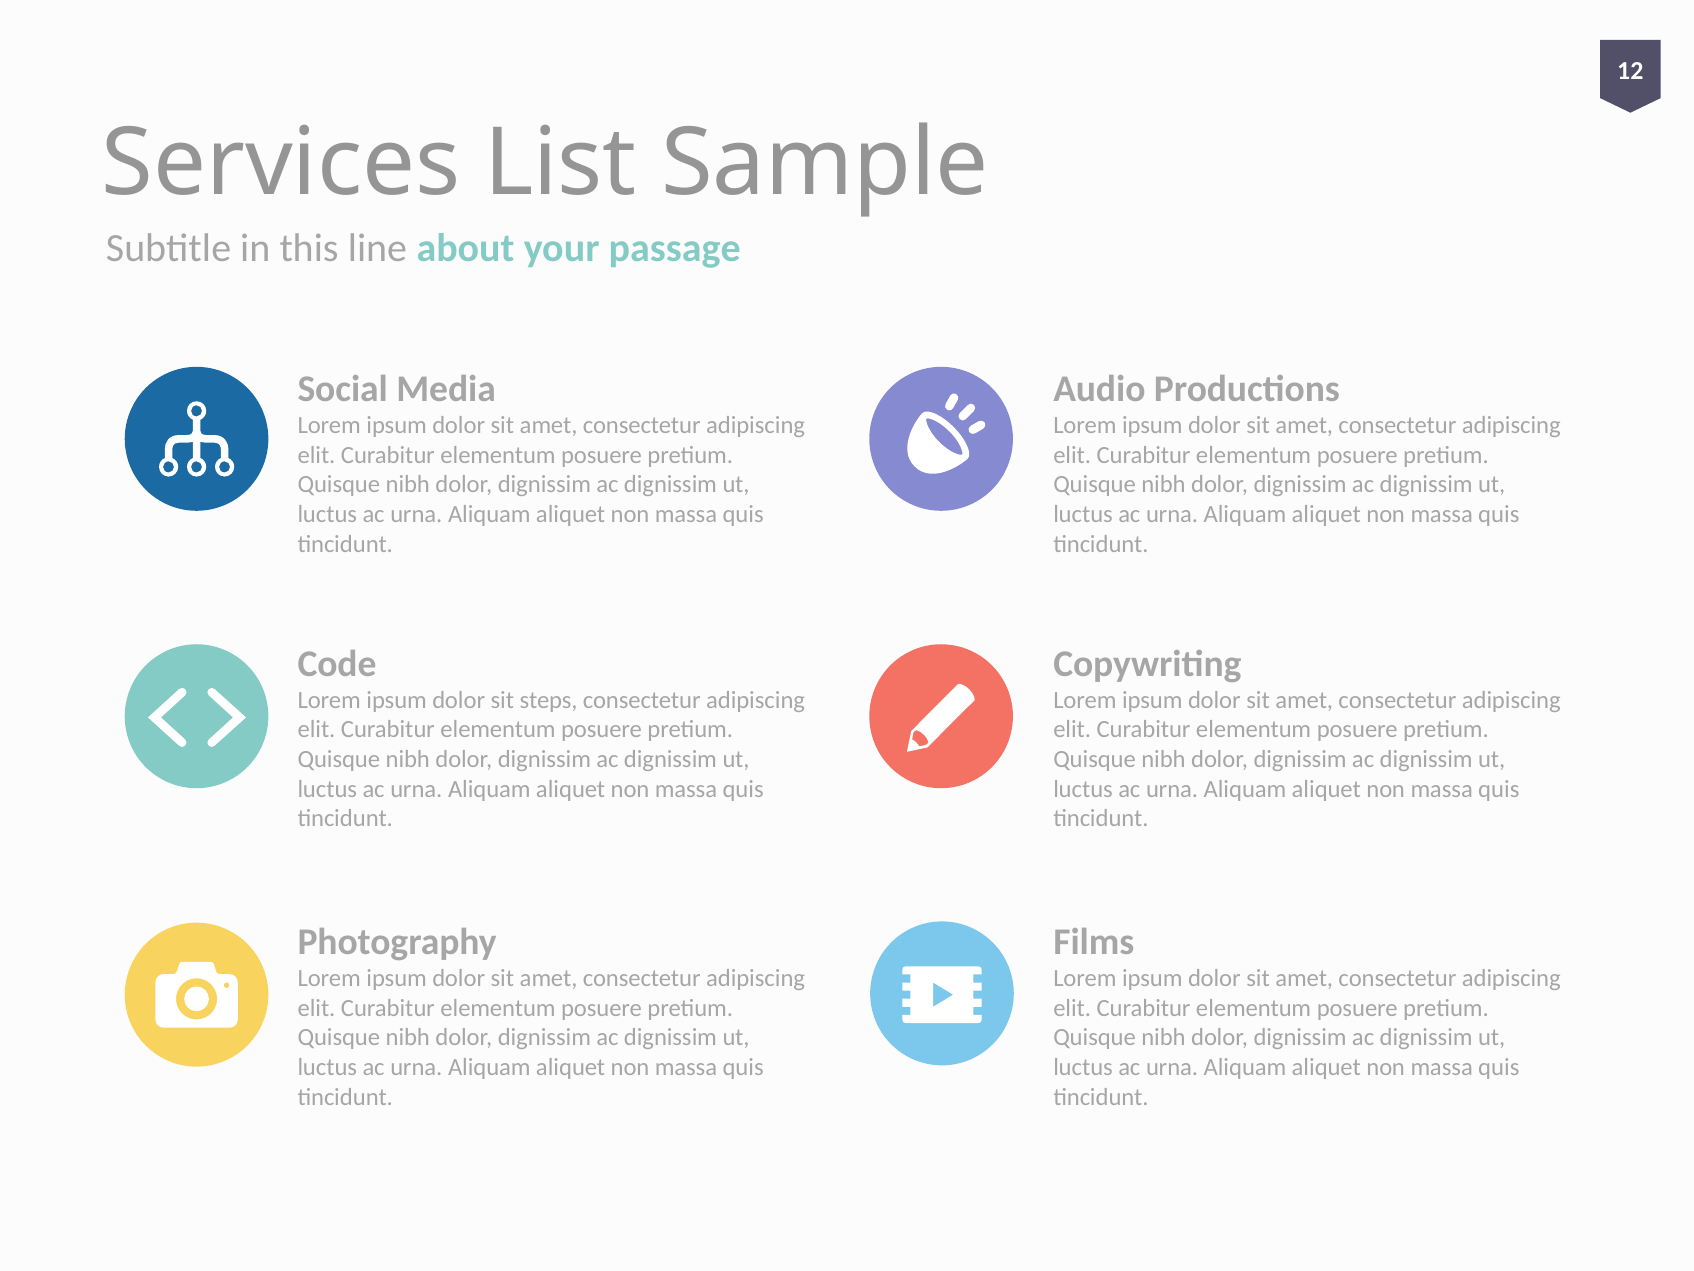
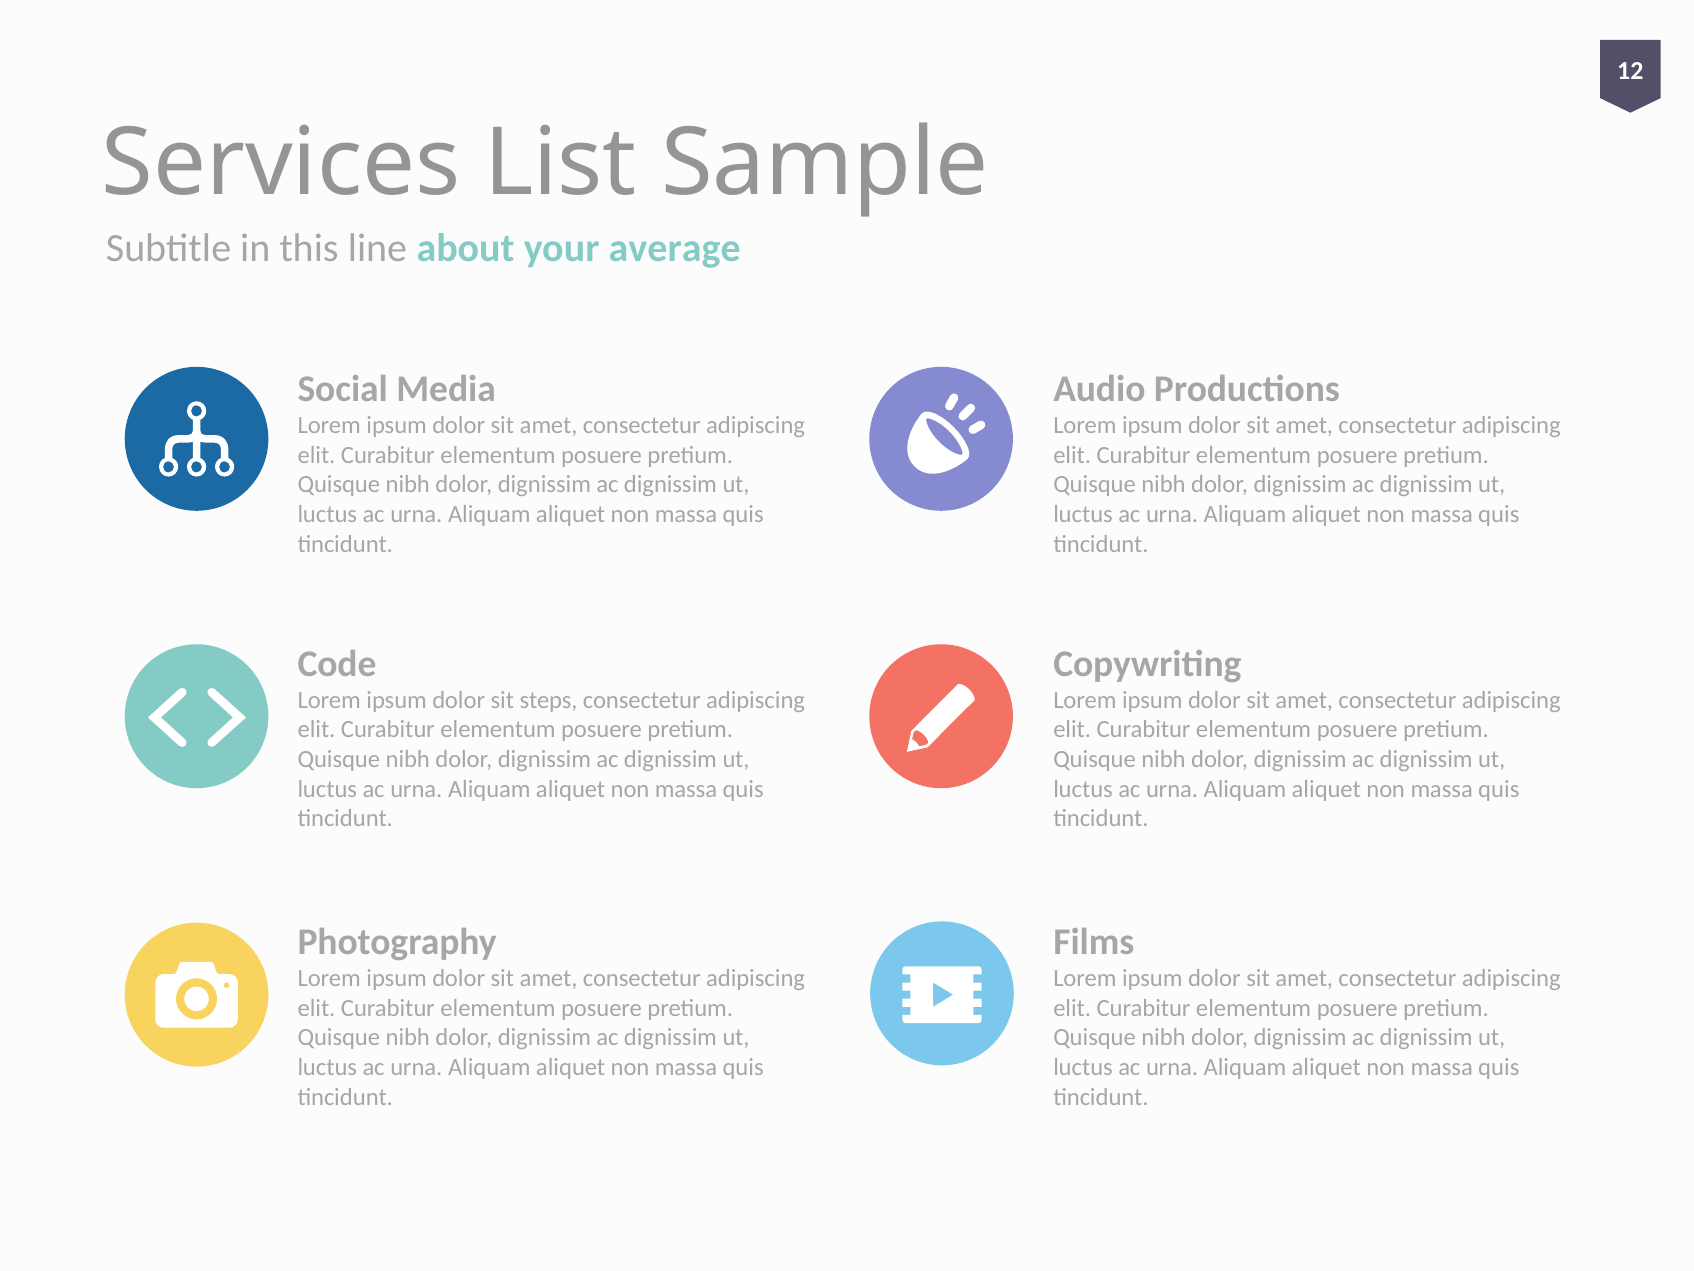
passage: passage -> average (675, 248)
